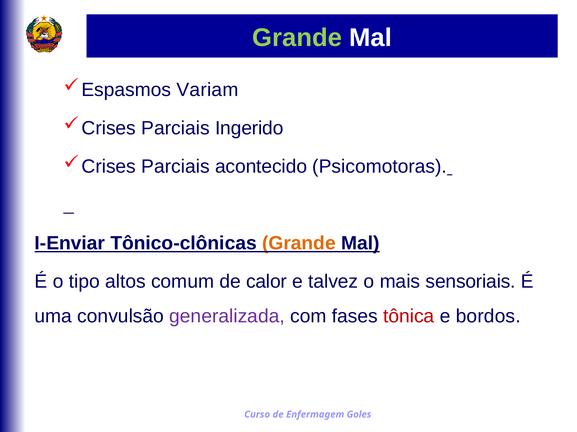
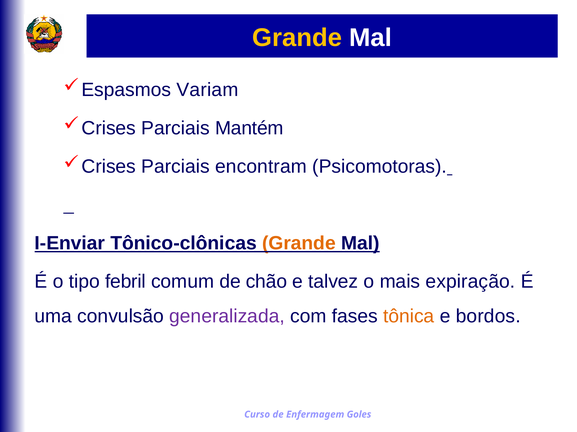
Grande colour: light green -> yellow (297, 38)
Ingerido: Ingerido -> Mantém (249, 128)
acontecido: acontecido -> encontram (261, 167)
altos: altos -> febril (125, 282)
calor: calor -> chão (266, 282)
sensoriais: sensoriais -> expiração (470, 282)
tônica colour: red -> orange (409, 317)
